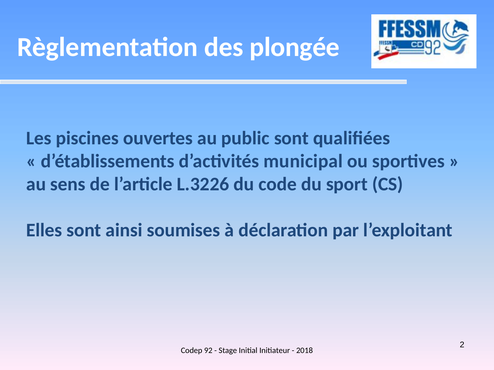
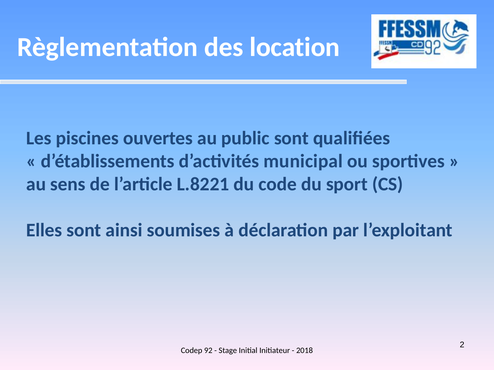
plongée: plongée -> location (295, 47)
L.3226: L.3226 -> L.8221 (203, 184)
